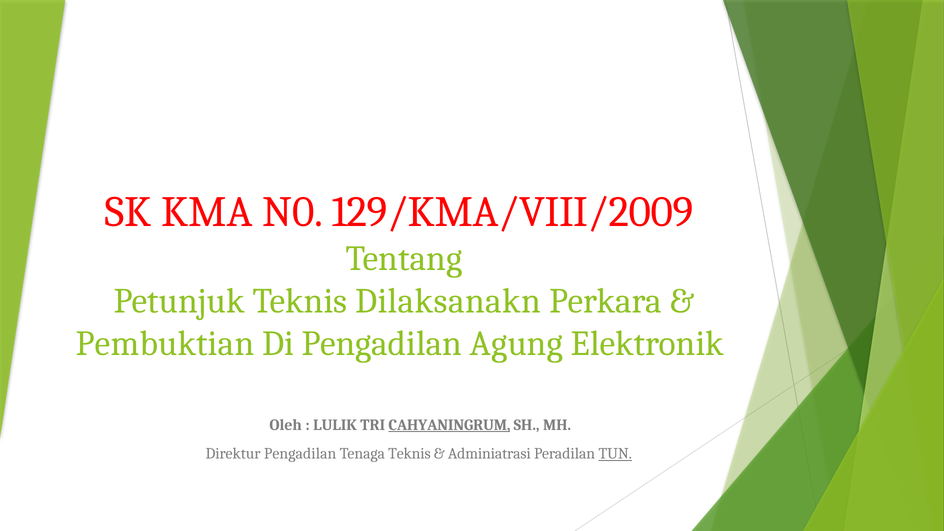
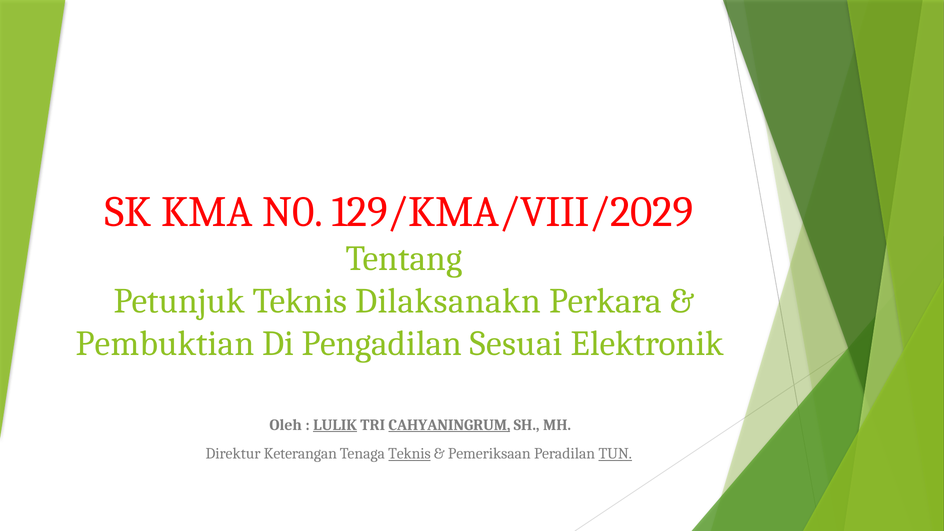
129/KMA/VIII/2009: 129/KMA/VIII/2009 -> 129/KMA/VIII/2029 (512, 212)
Agung: Agung -> Sesuai (516, 343)
LULIK underline: none -> present (335, 425)
Direktur Pengadilan: Pengadilan -> Keterangan (300, 454)
Teknis underline: none -> present (409, 454)
Adminiatrasi: Adminiatrasi -> Pemeriksaan (489, 454)
